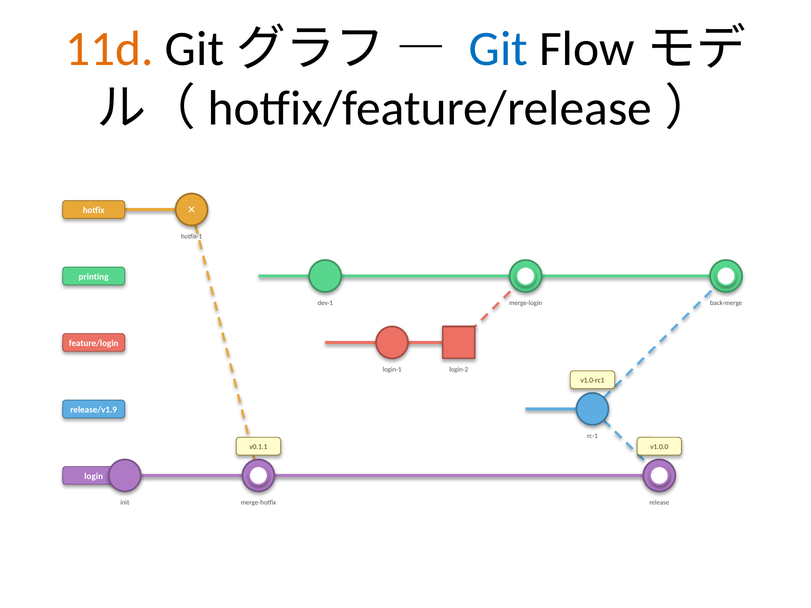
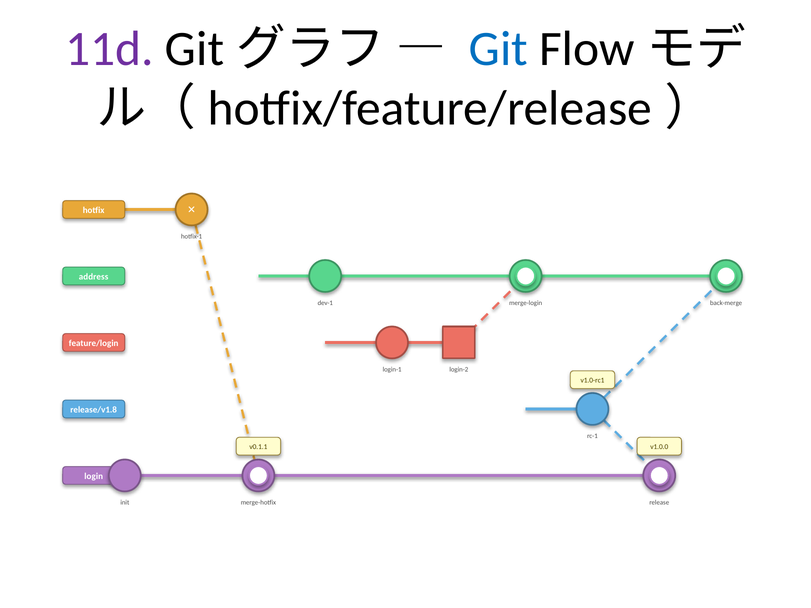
11d colour: orange -> purple (109, 49)
printing: printing -> address (94, 277)
release/v1.9: release/v1.9 -> release/v1.8 (94, 410)
